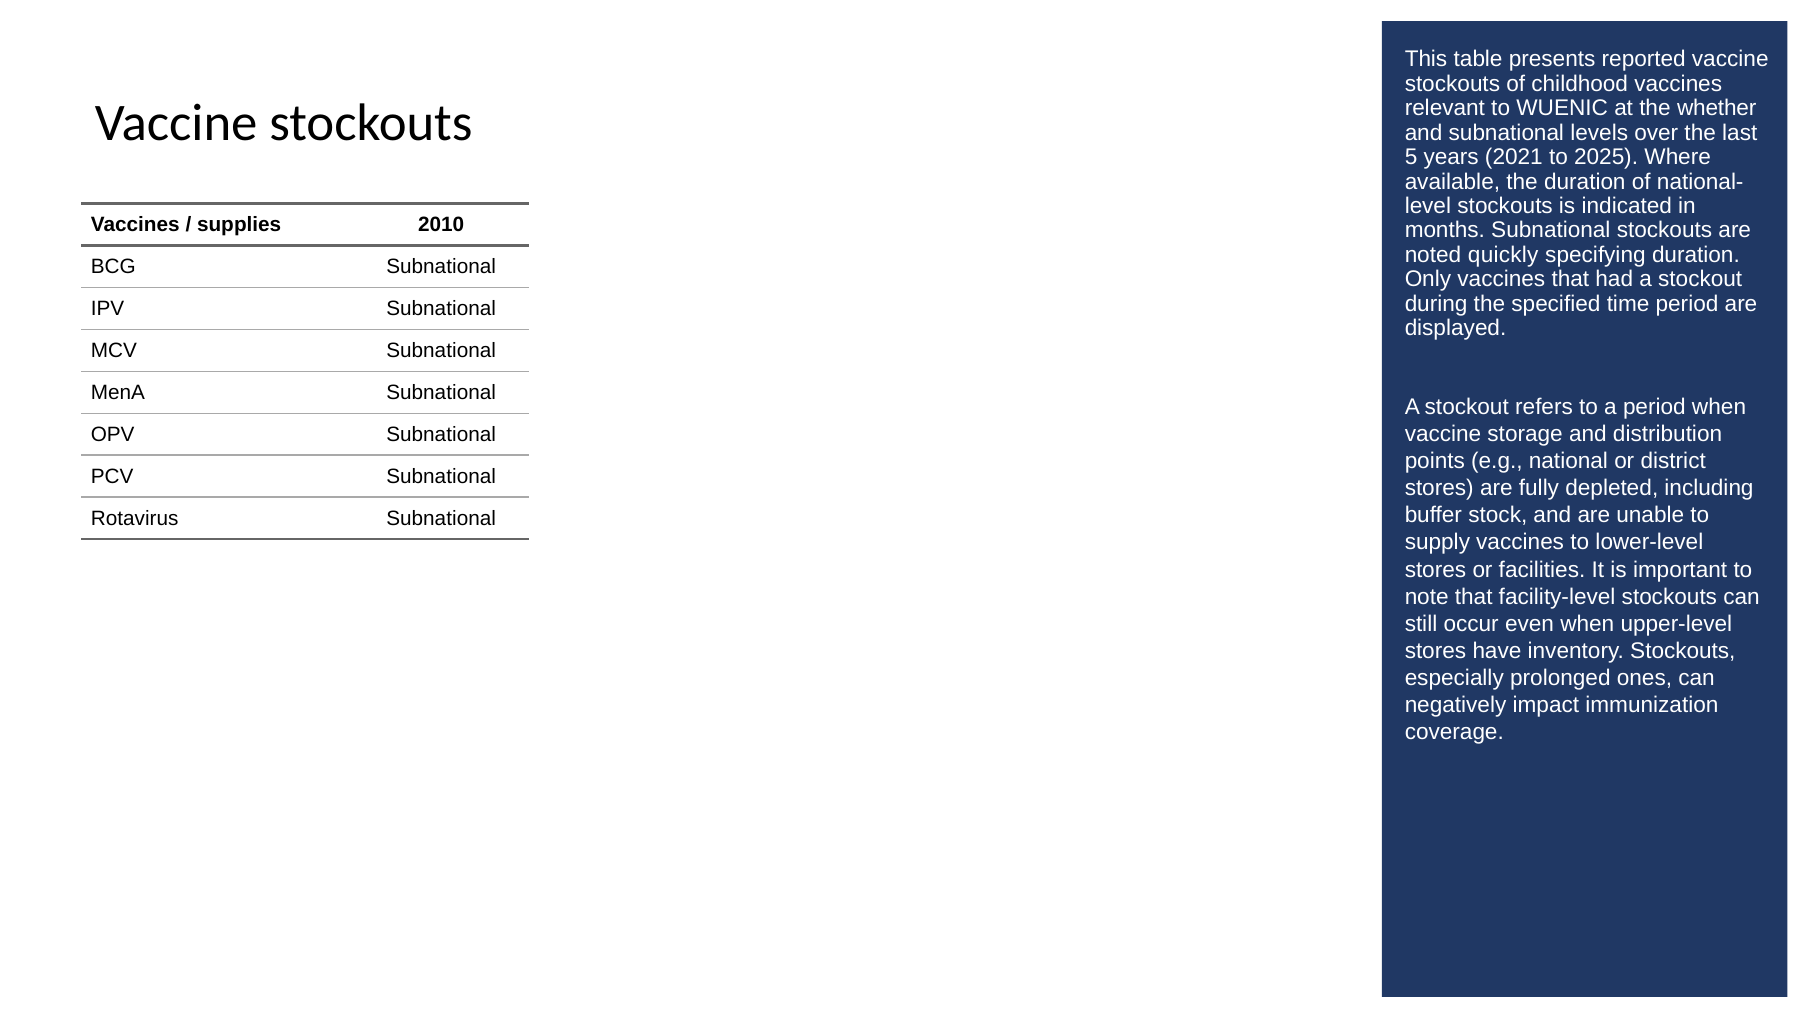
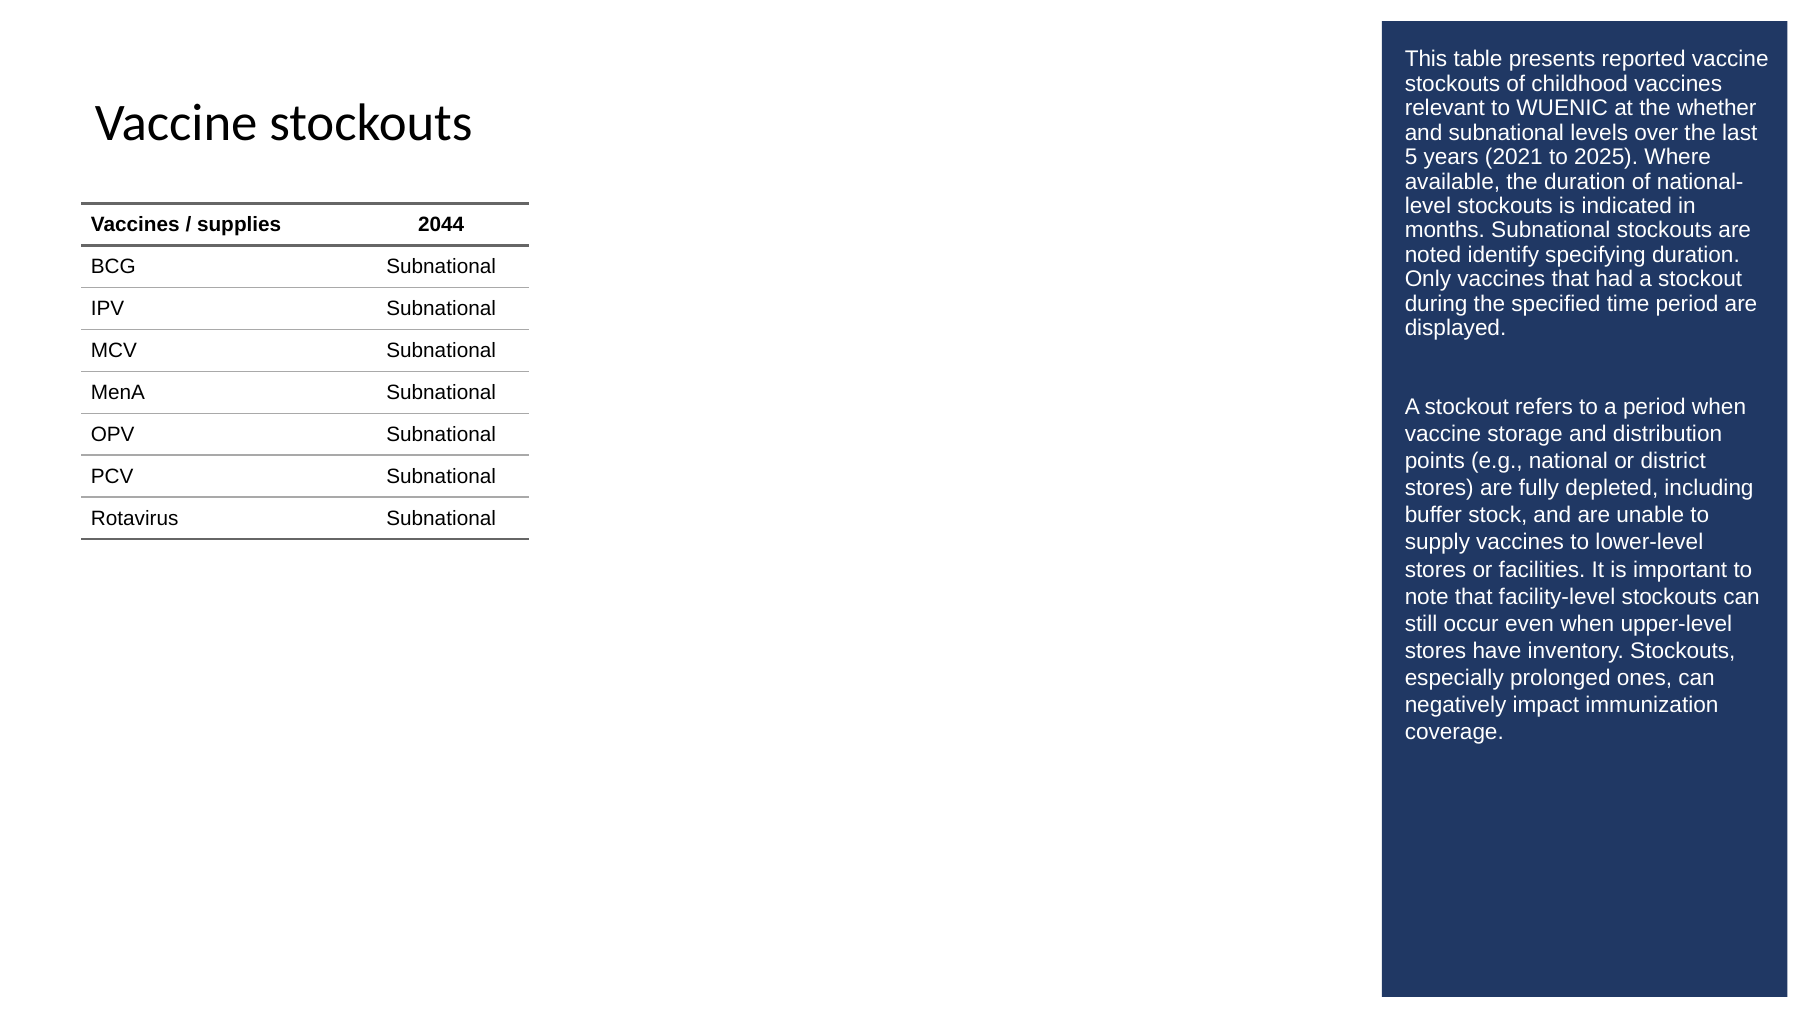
2010: 2010 -> 2044 (441, 225)
quickly: quickly -> identify (1503, 255)
